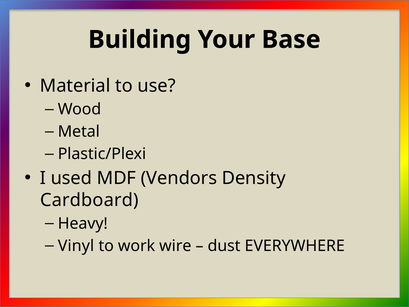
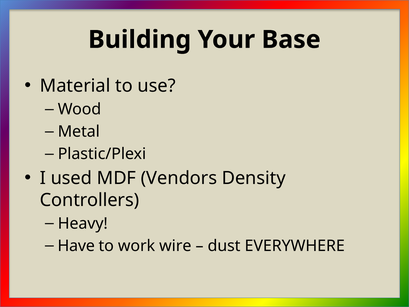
Cardboard: Cardboard -> Controllers (90, 200)
Vinyl: Vinyl -> Have (76, 246)
